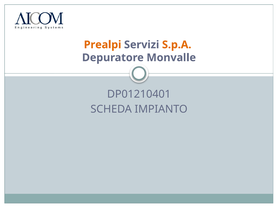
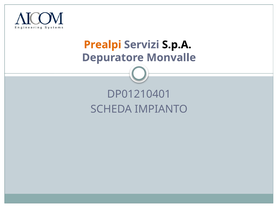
S.p.A colour: orange -> black (177, 45)
